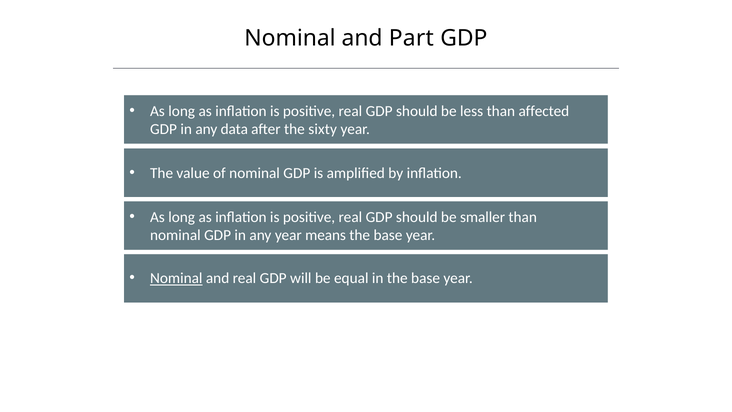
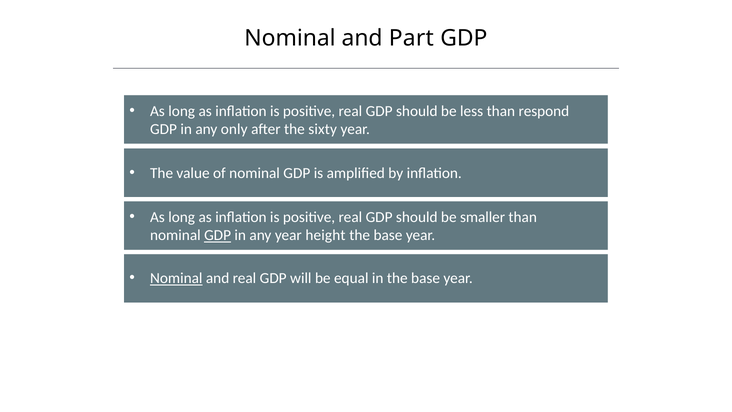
affected: affected -> respond (544, 111)
data: data -> only (234, 129)
GDP underline: none -> present (218, 235)
means: means -> height (325, 235)
